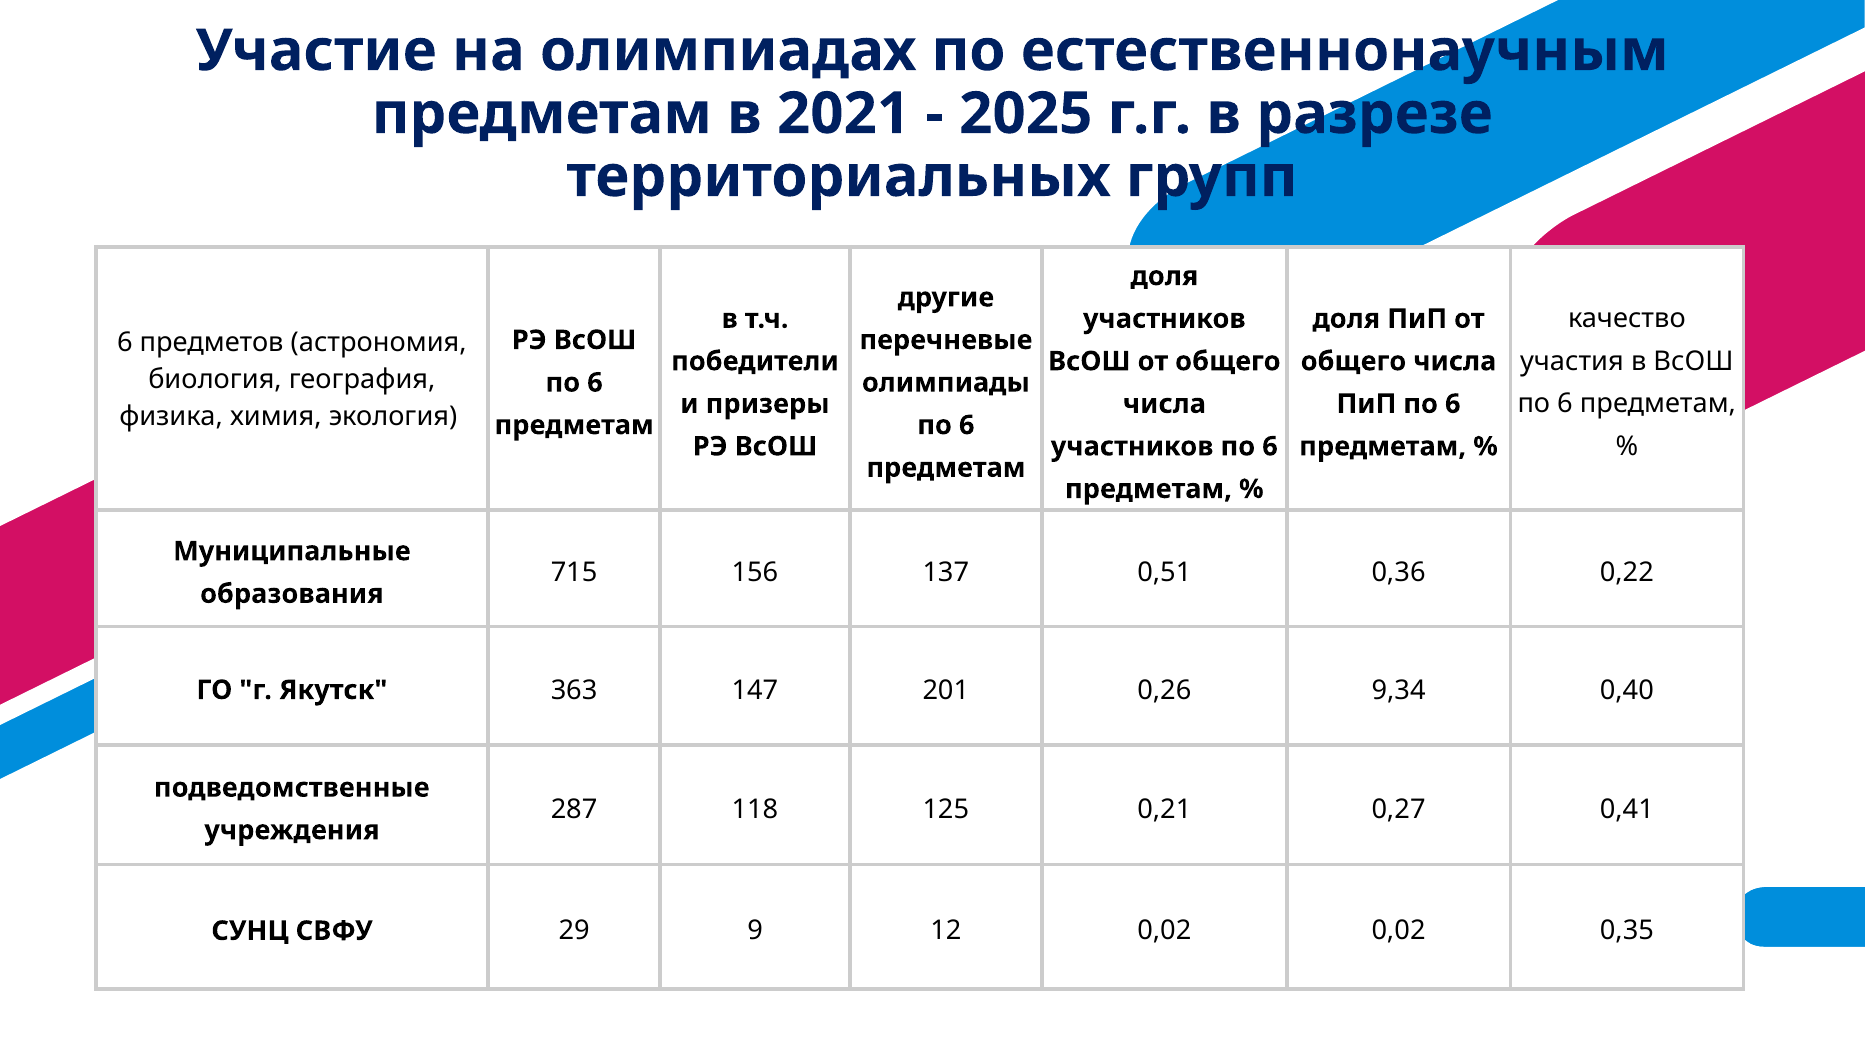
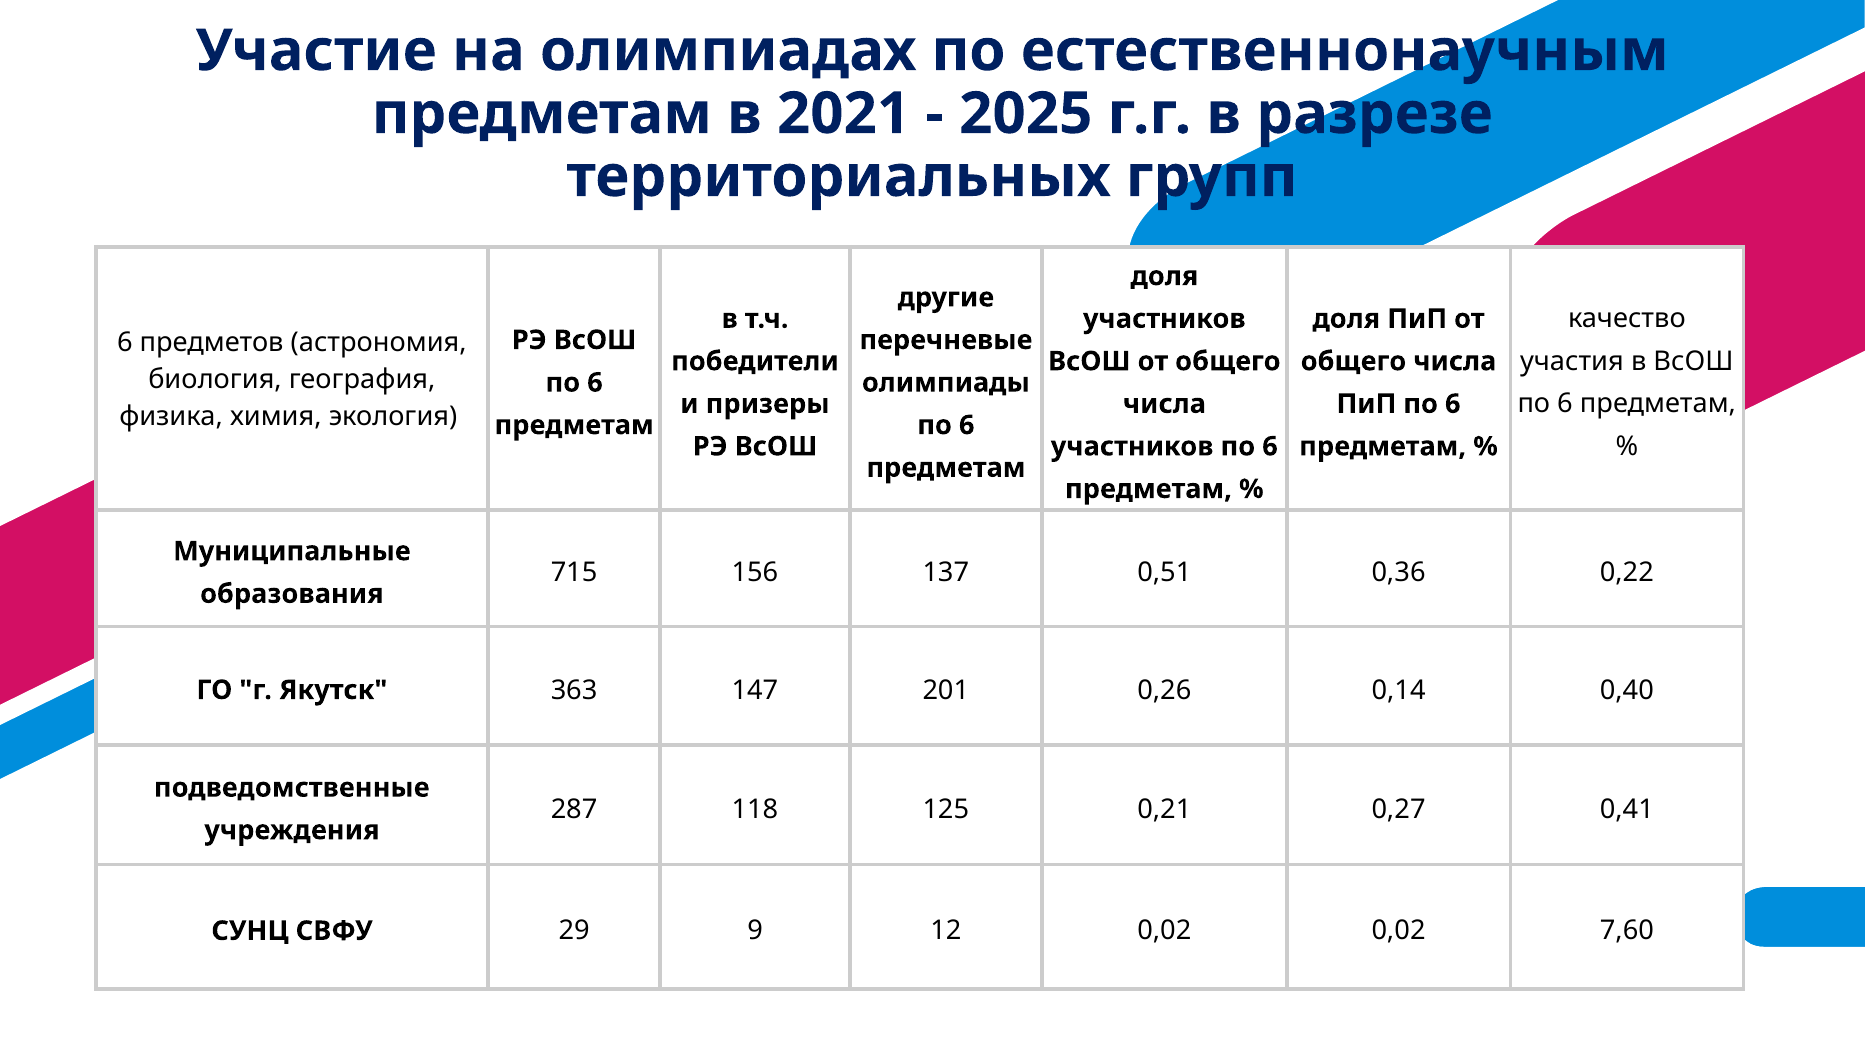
9,34: 9,34 -> 0,14 (1399, 690)
0,35: 0,35 -> 7,60 (1627, 931)
